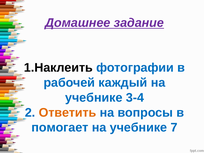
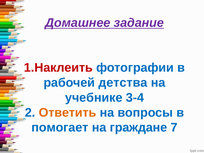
1.Наклеить colour: black -> red (58, 68)
каждый: каждый -> детства (123, 83)
учебнике: учебнике -> граждане (138, 128)
